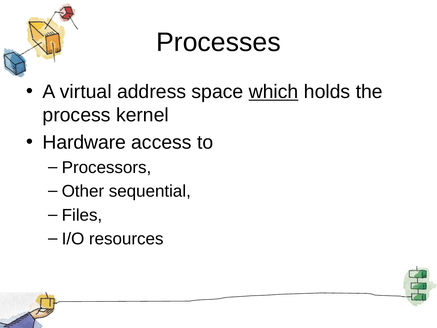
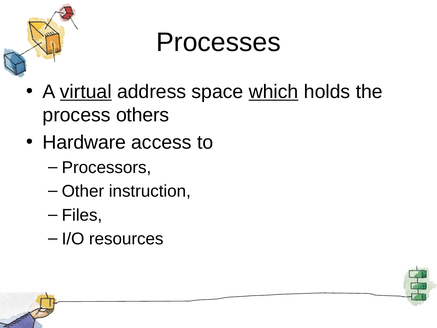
virtual underline: none -> present (86, 92)
kernel: kernel -> others (143, 115)
sequential: sequential -> instruction (150, 191)
